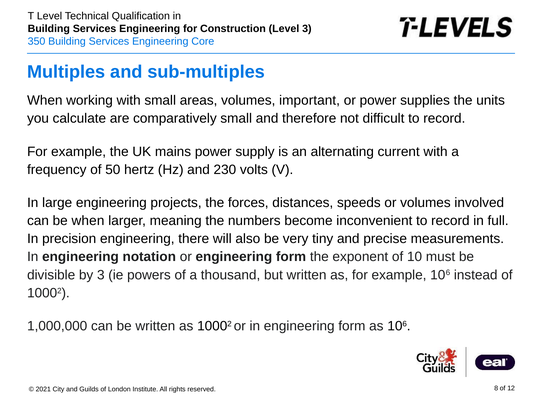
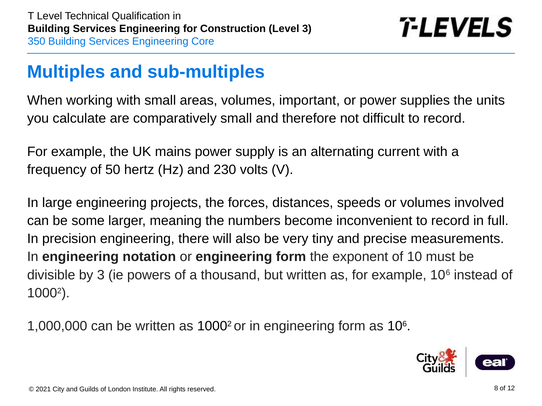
be when: when -> some (88, 221)
